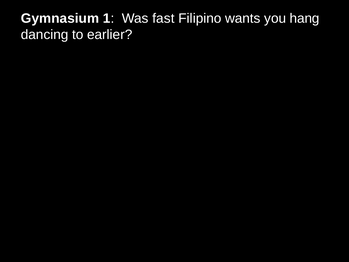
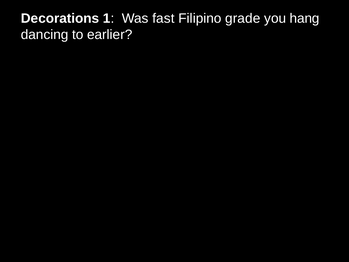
Gymnasium: Gymnasium -> Decorations (60, 18)
wants: wants -> grade (243, 18)
